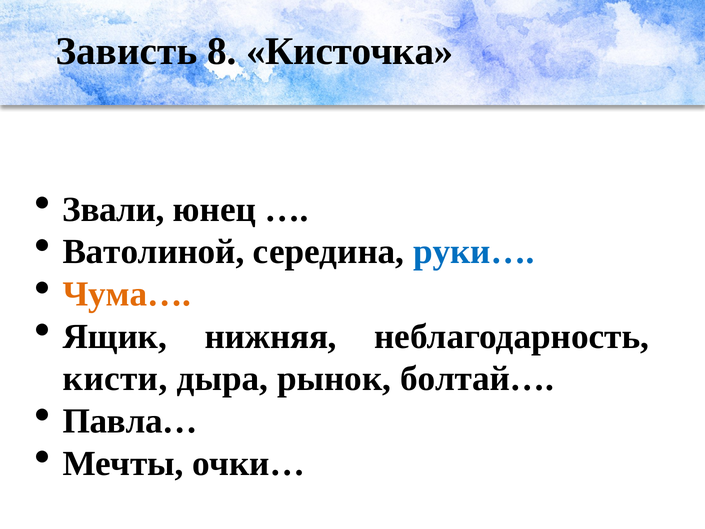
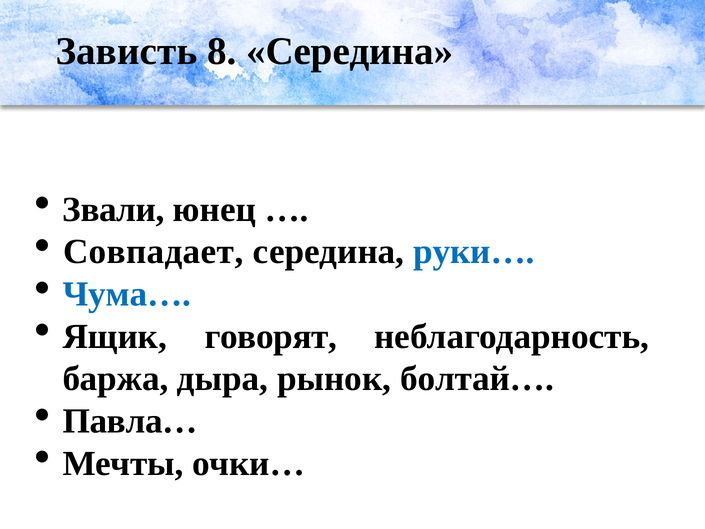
8 Кисточка: Кисточка -> Середина (350, 51)
Ватолиной: Ватолиной -> Совпадает (153, 252)
Чума… colour: orange -> blue (127, 294)
нижняя: нижняя -> говорят (271, 336)
кисти: кисти -> баржа (115, 379)
